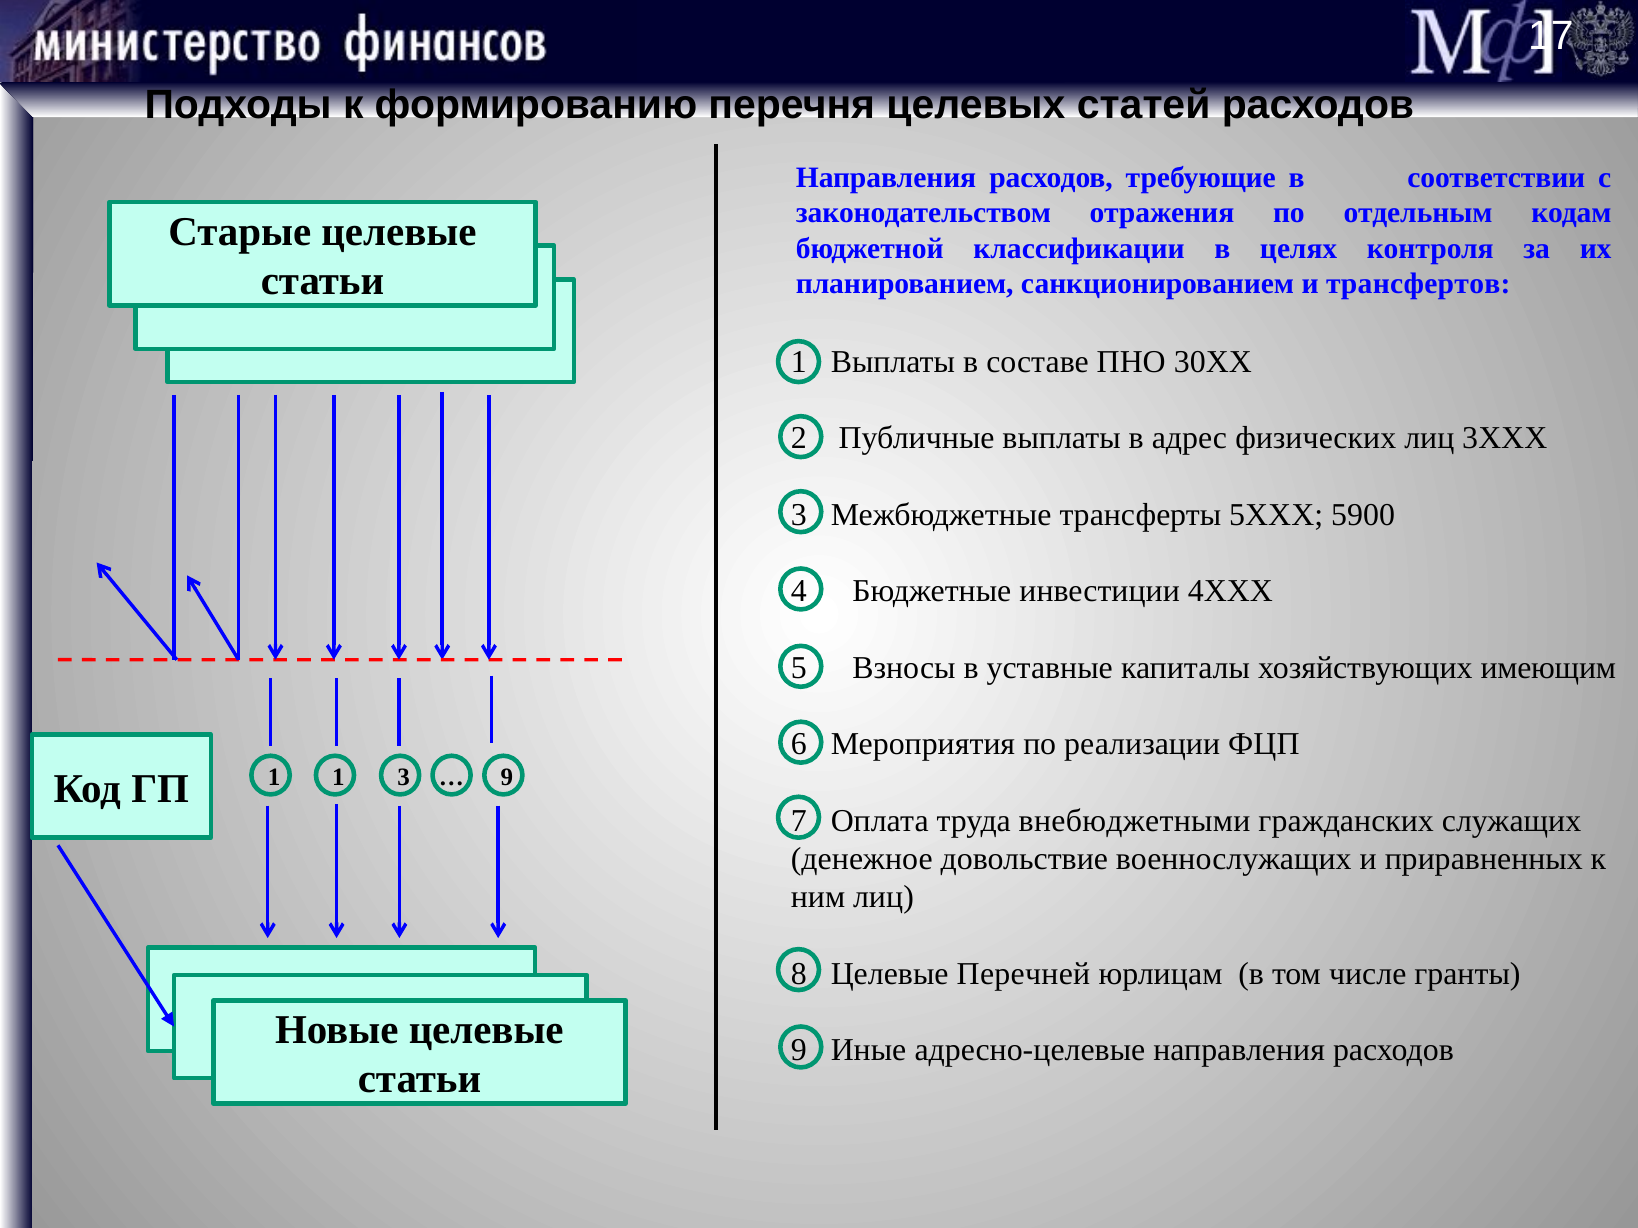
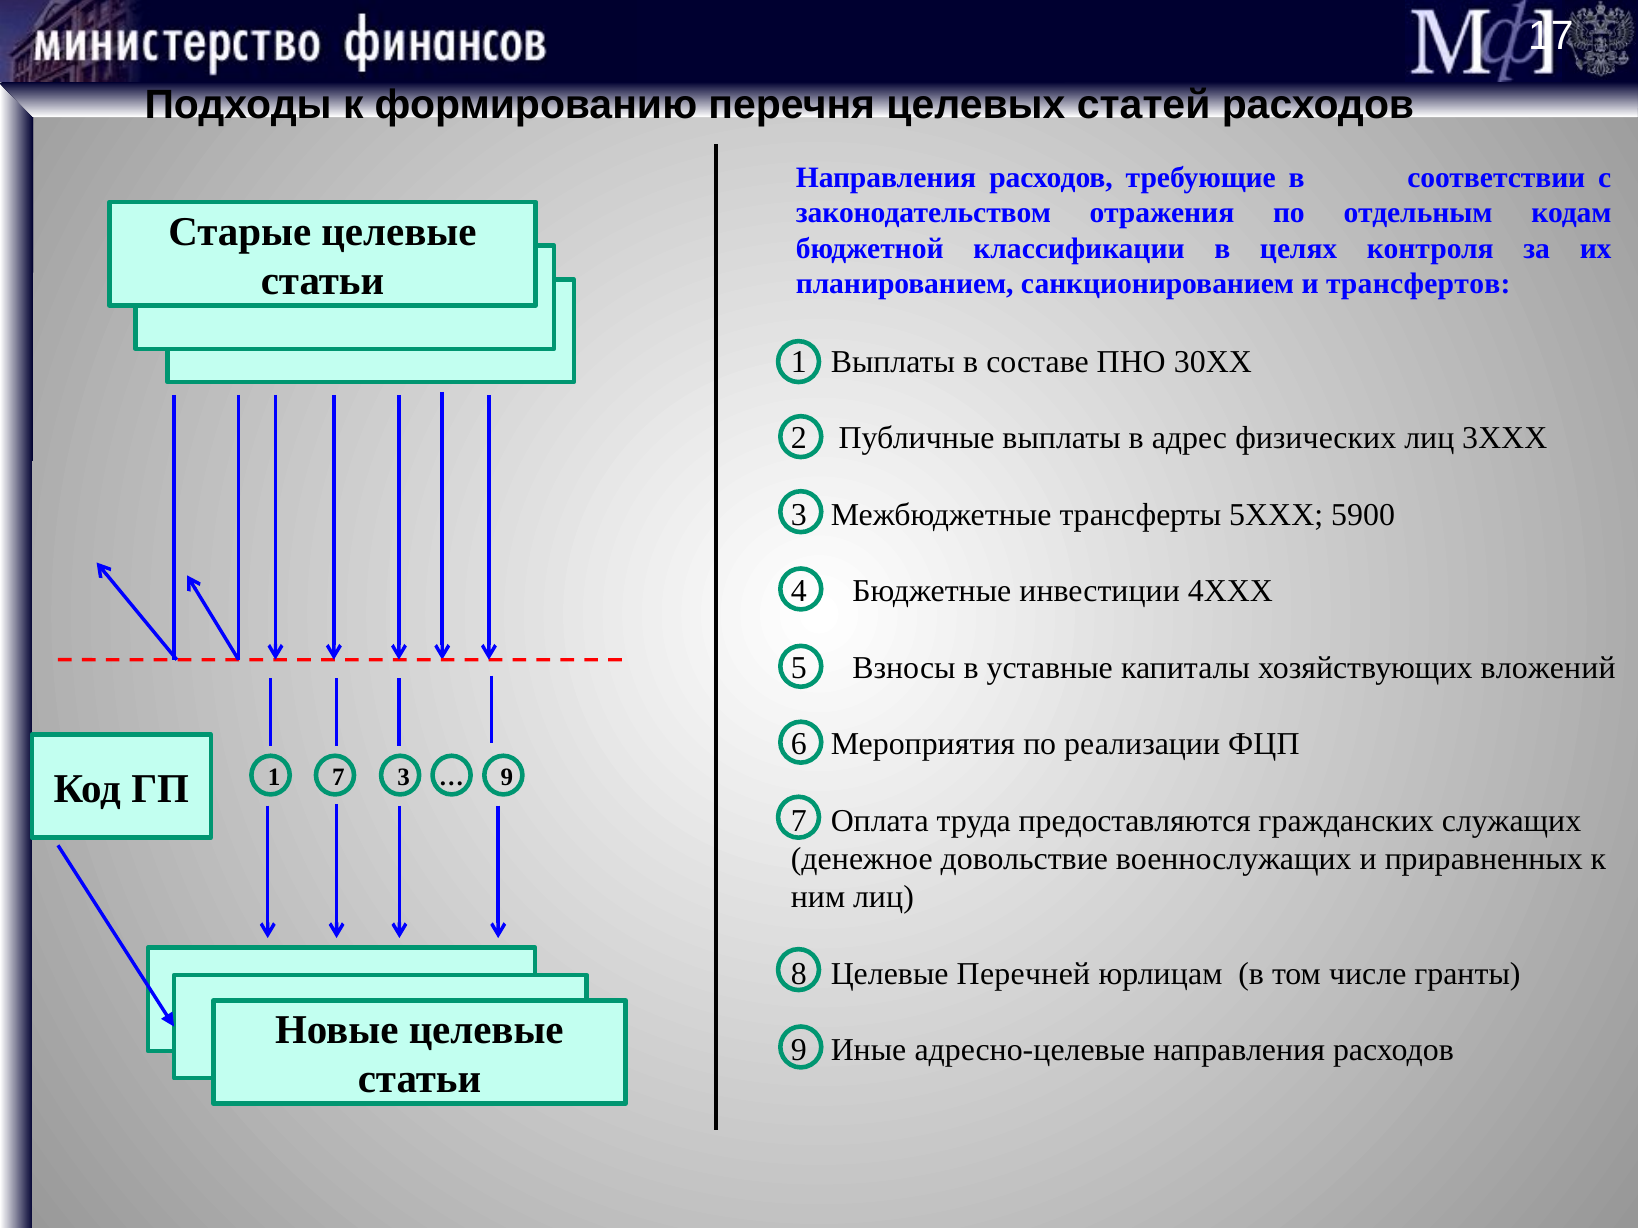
имеющим: имеющим -> вложений (1548, 668)
1 1: 1 -> 7 (338, 777)
внебюджетными: внебюджетными -> предоставляются (1135, 821)
